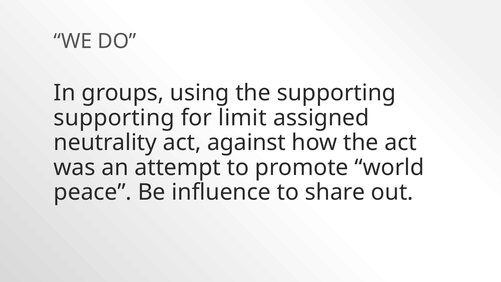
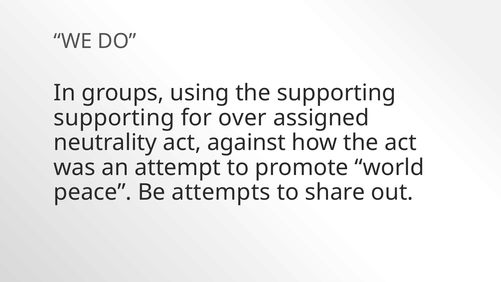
limit: limit -> over (242, 118)
influence: influence -> attempts (221, 192)
